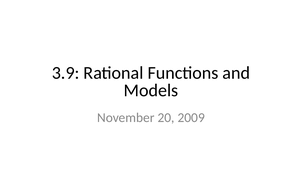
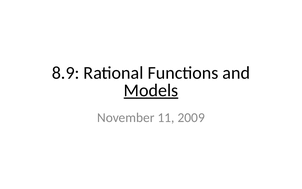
3.9: 3.9 -> 8.9 (66, 73)
Models underline: none -> present (151, 90)
20: 20 -> 11 (166, 117)
